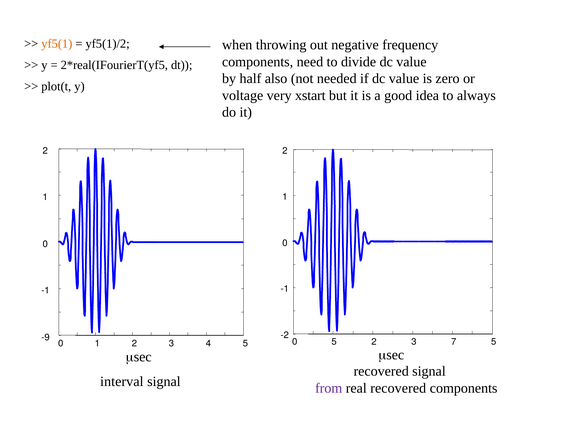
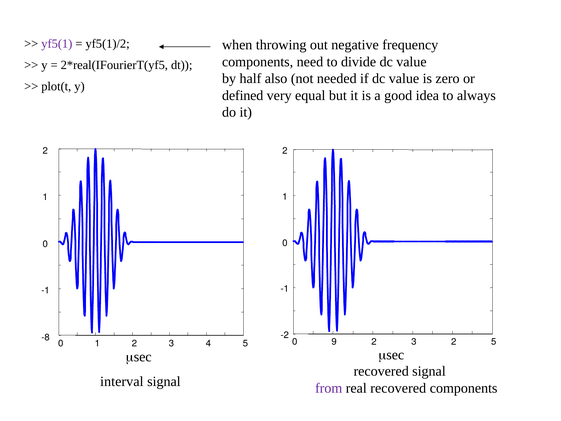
yf5(1 colour: orange -> purple (57, 44)
voltage: voltage -> defined (243, 95)
xstart: xstart -> equal (310, 95)
-9: -9 -> -8 (45, 337)
0 5: 5 -> 9 (334, 342)
3 7: 7 -> 2 (454, 342)
